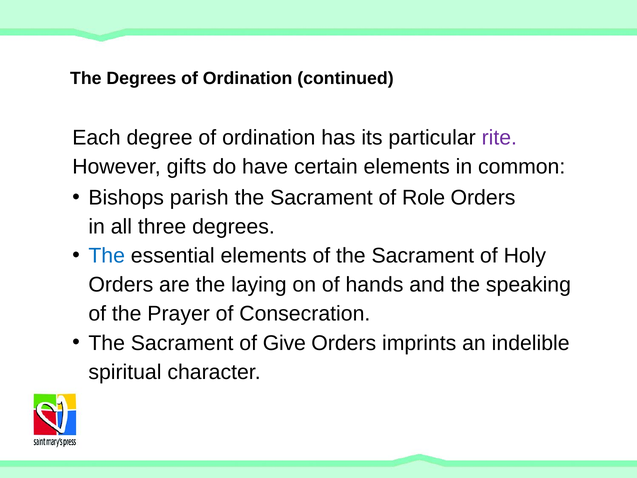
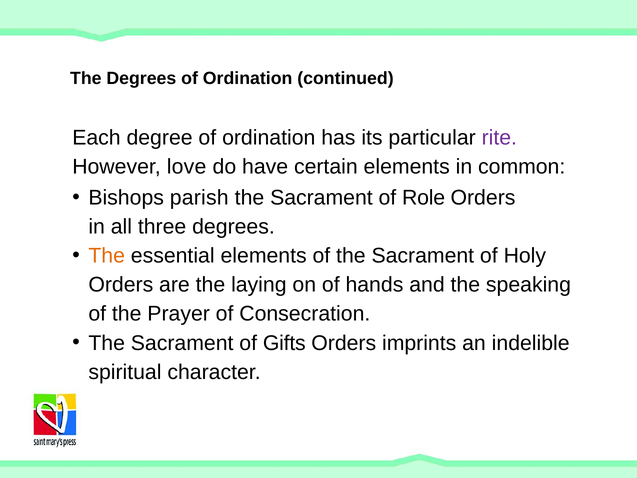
gifts: gifts -> love (187, 167)
The colour: blue -> orange (107, 256)
Give: Give -> Gifts (284, 343)
